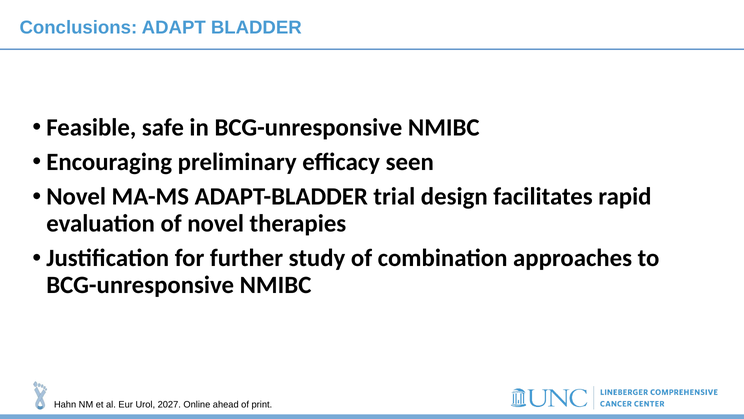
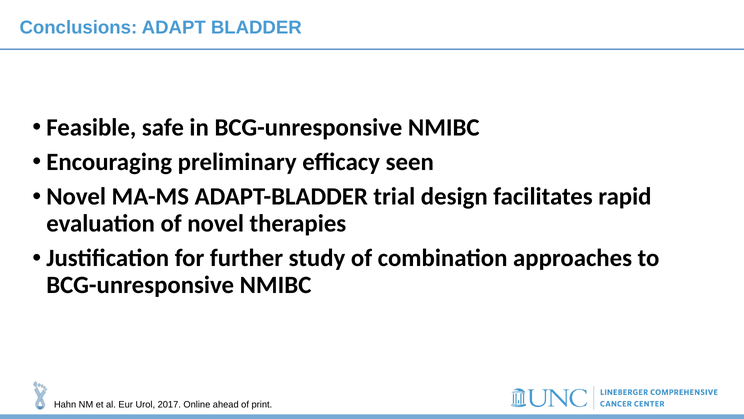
2027: 2027 -> 2017 (169, 404)
